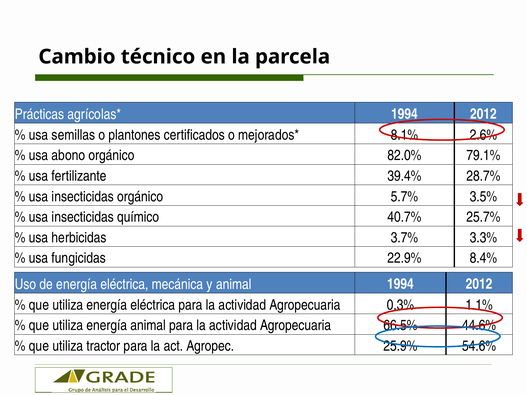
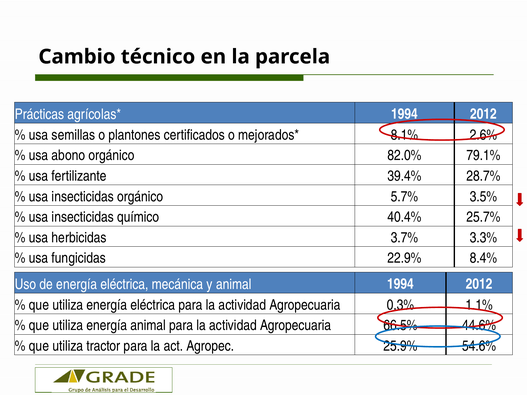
40.7%: 40.7% -> 40.4% (405, 217)
